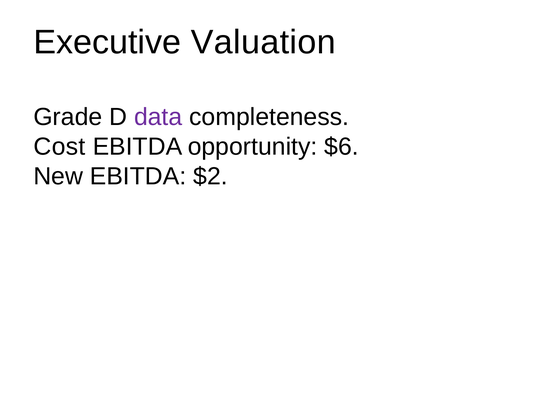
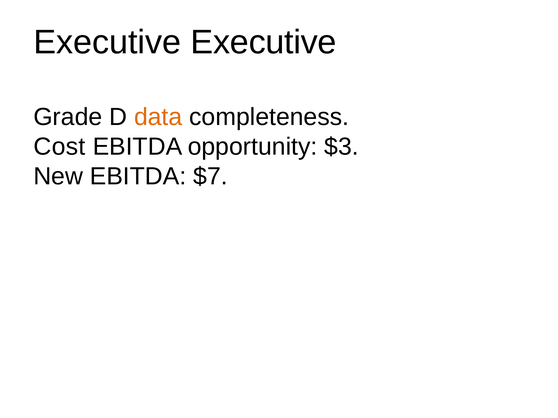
Executive Valuation: Valuation -> Executive (264, 42)
data colour: purple -> orange (158, 117)
$6: $6 -> $3 (341, 147)
$2: $2 -> $7 (211, 177)
